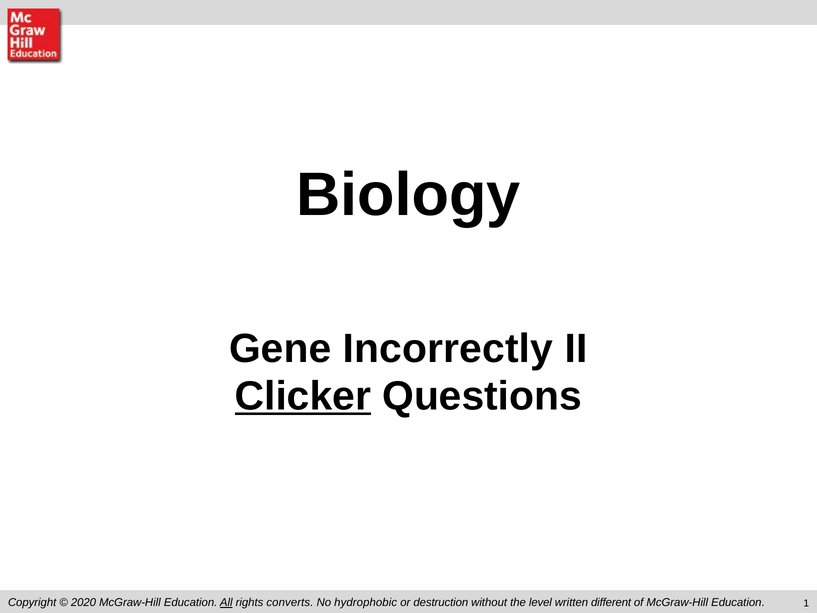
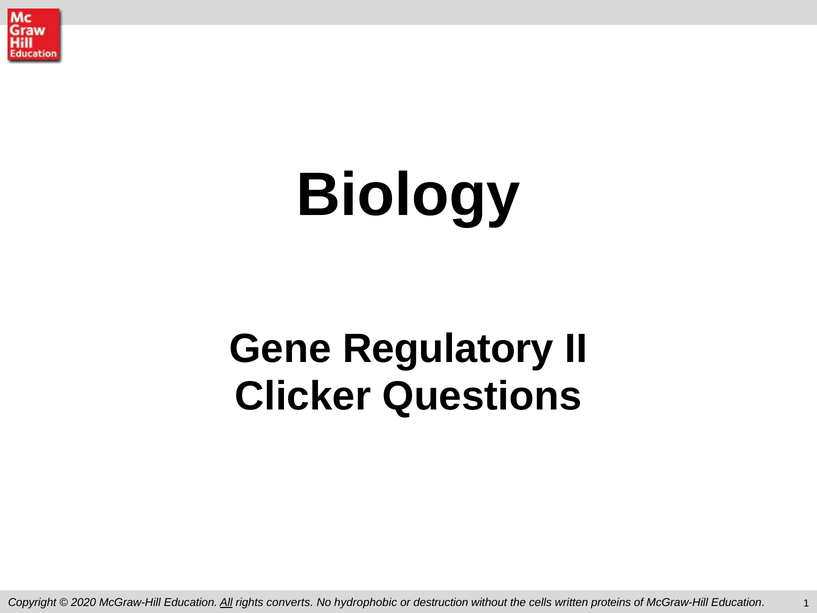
Incorrectly: Incorrectly -> Regulatory (448, 349)
Clicker underline: present -> none (303, 396)
level: level -> cells (540, 602)
different: different -> proteins (611, 602)
